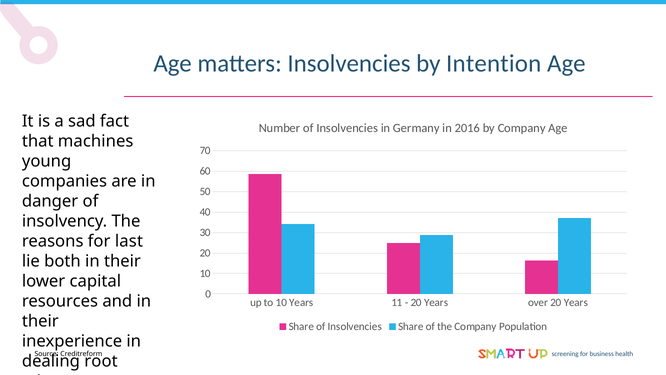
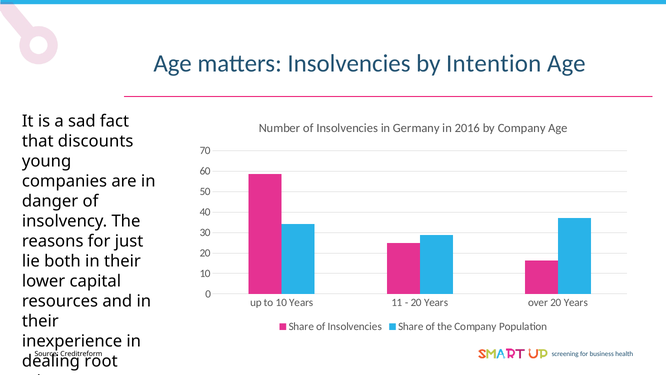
machines: machines -> discounts (96, 141)
last: last -> just (129, 241)
